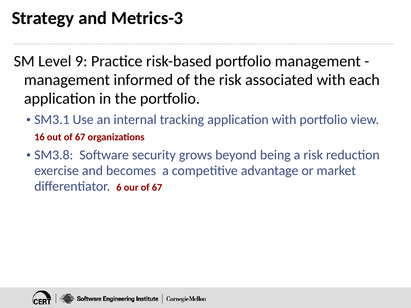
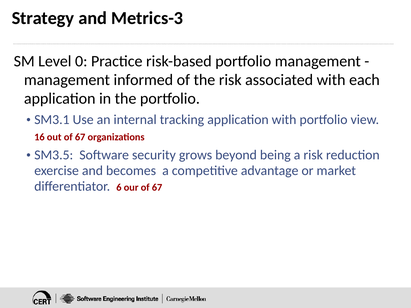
9: 9 -> 0 (81, 61)
SM3.8: SM3.8 -> SM3.5 (54, 155)
